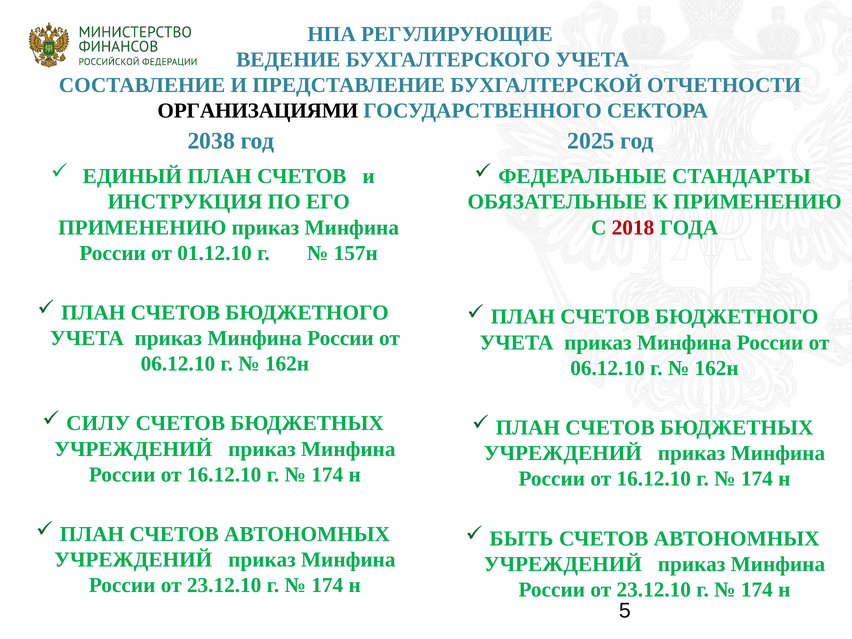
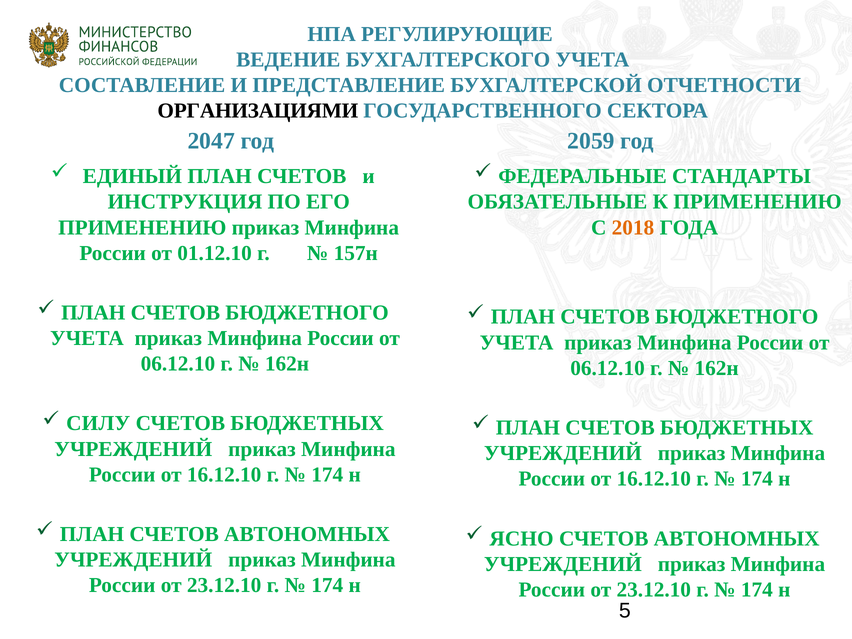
2038: 2038 -> 2047 (211, 141)
2025: 2025 -> 2059 (591, 141)
2018 colour: red -> orange (633, 228)
БЫТЬ: БЫТЬ -> ЯСНО (522, 538)
